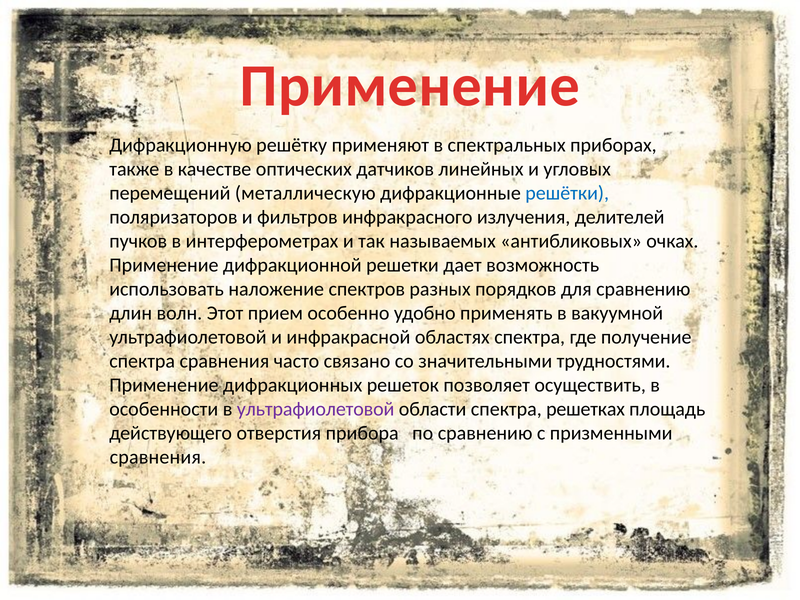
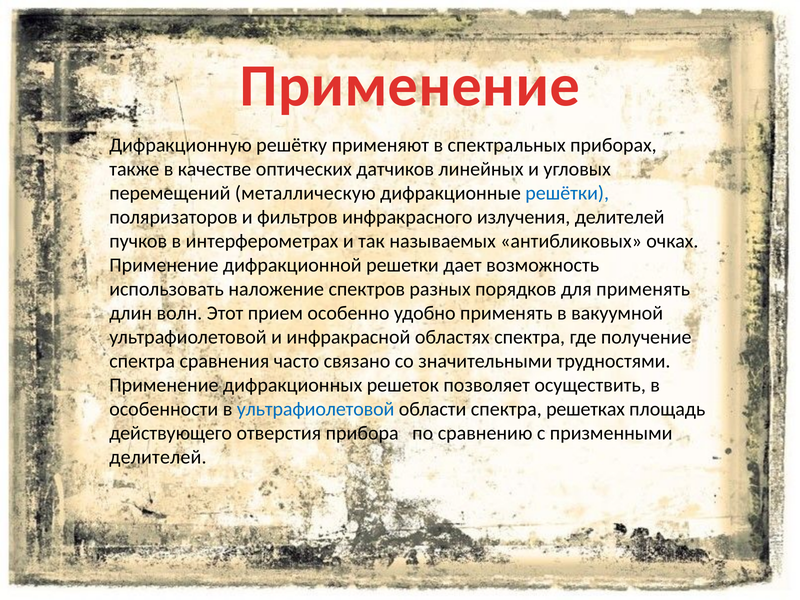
для сравнению: сравнению -> применять (643, 289)
ультрафиолетовой colour: purple -> blue (316, 409)
сравнения: сравнения -> делителей (158, 457)
